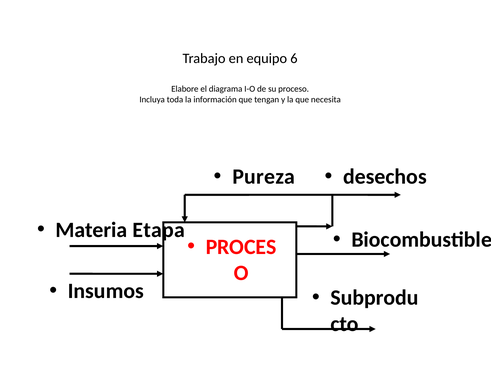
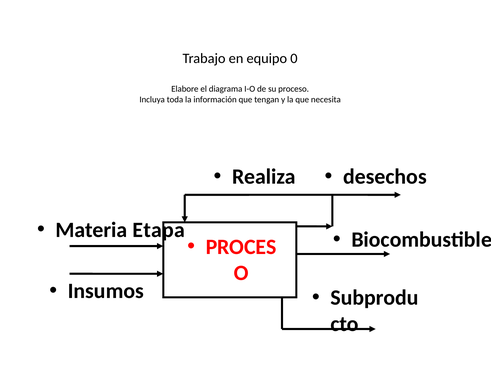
6: 6 -> 0 (294, 58)
Pureza: Pureza -> Realiza (264, 177)
